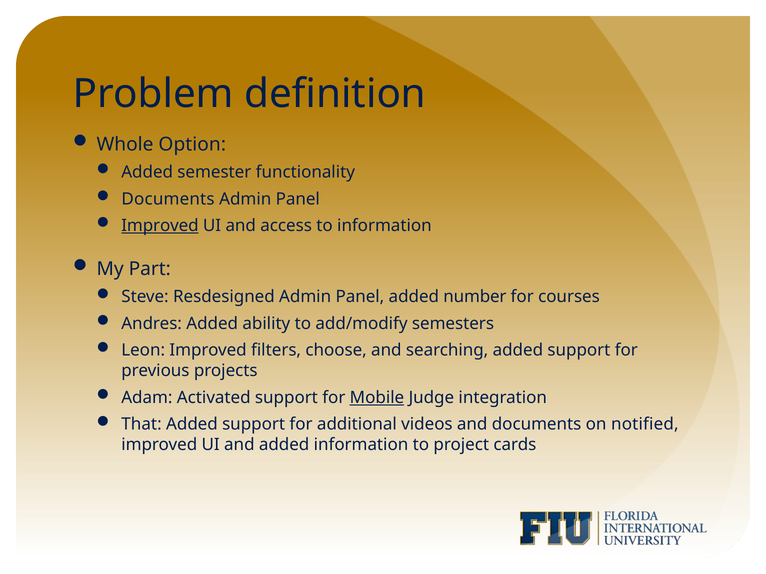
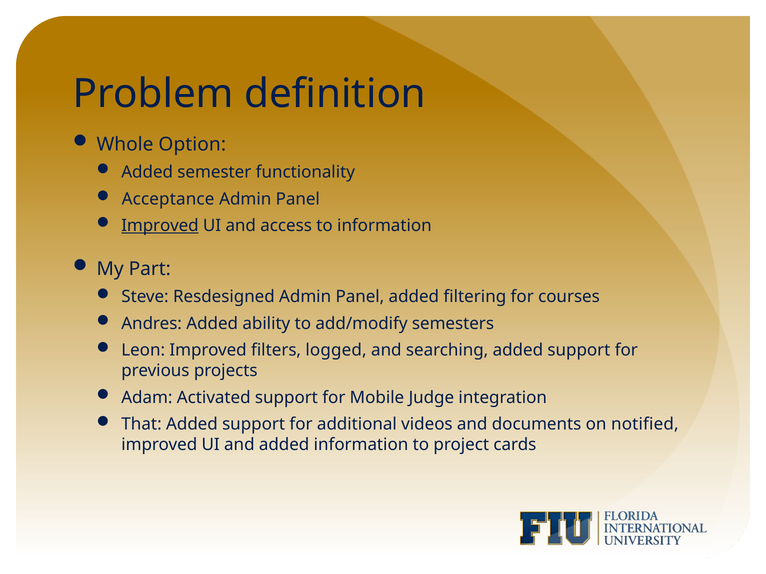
Documents: Documents -> Acceptance (168, 199)
number: number -> filtering (475, 297)
choose: choose -> logged (336, 351)
Mobile underline: present -> none (377, 398)
